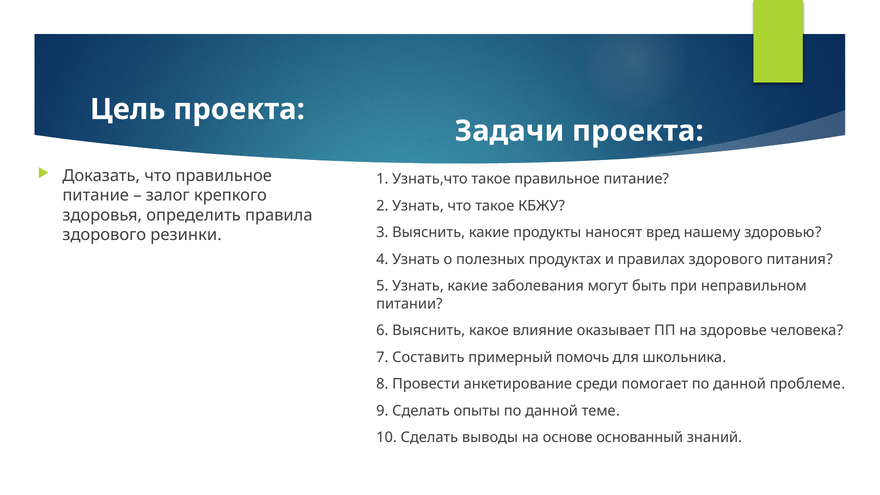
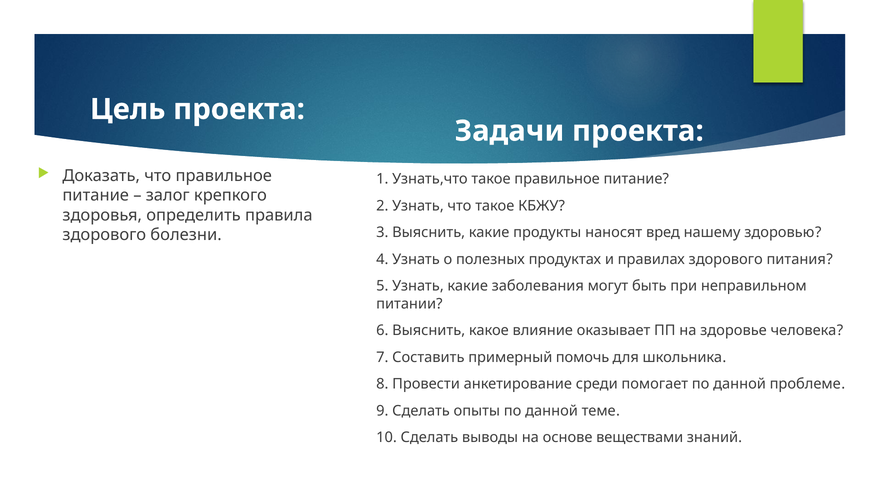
резинки: резинки -> болезни (186, 235)
основанный: основанный -> веществами (640, 438)
